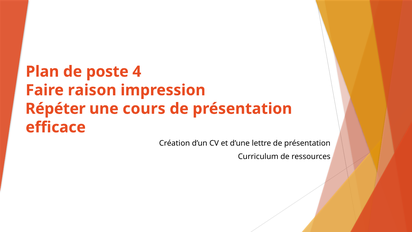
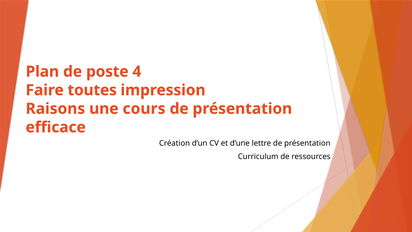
raison: raison -> toutes (92, 90)
Répéter: Répéter -> Raisons (55, 109)
